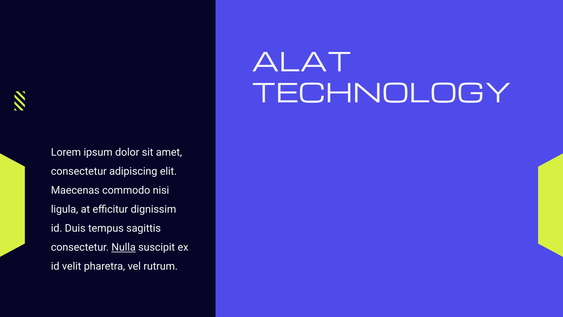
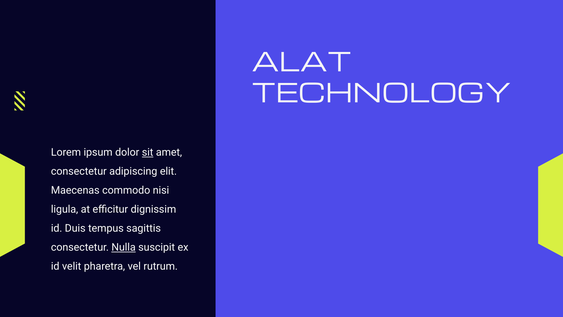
sit underline: none -> present (148, 152)
